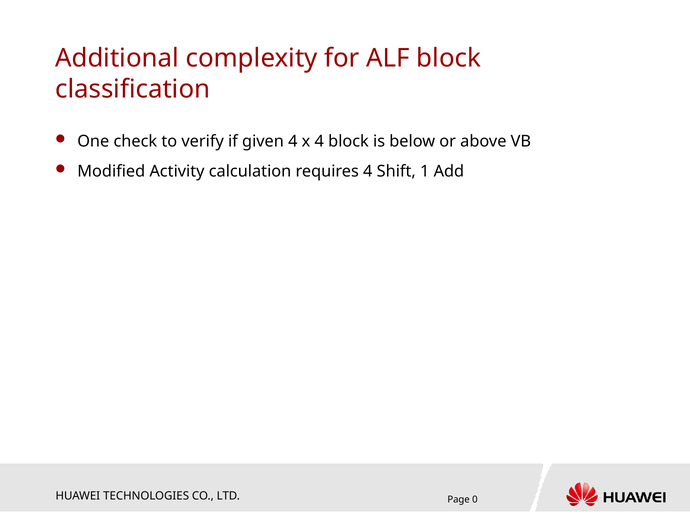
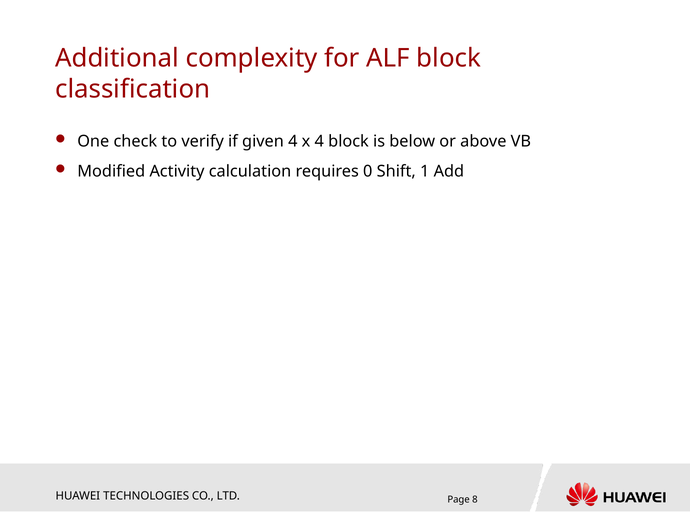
requires 4: 4 -> 0 (368, 172)
0: 0 -> 8 (475, 500)
